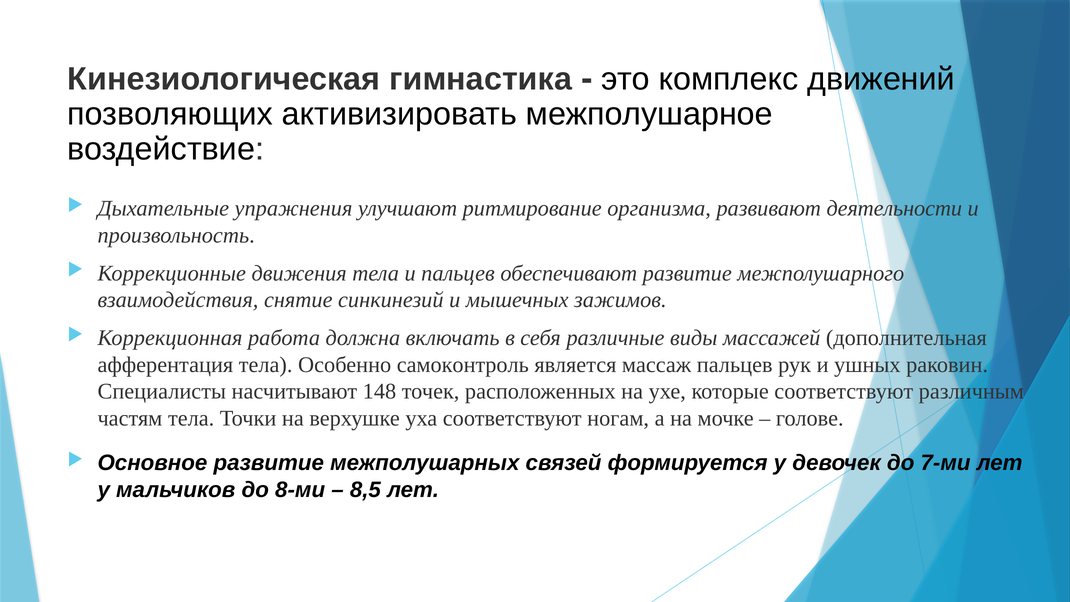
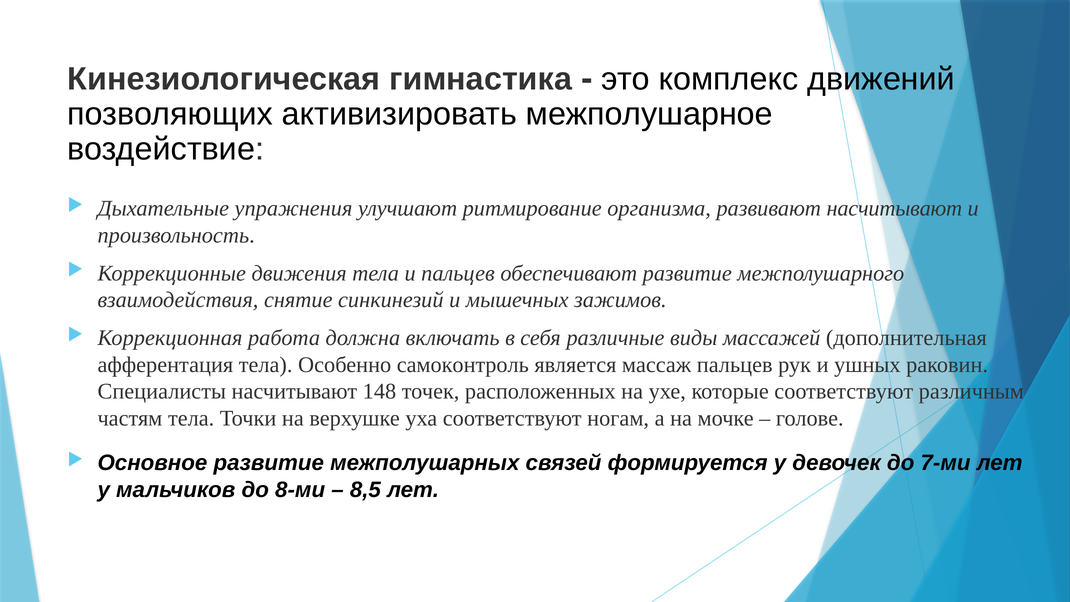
развивают деятельности: деятельности -> насчитывают (894, 209)
